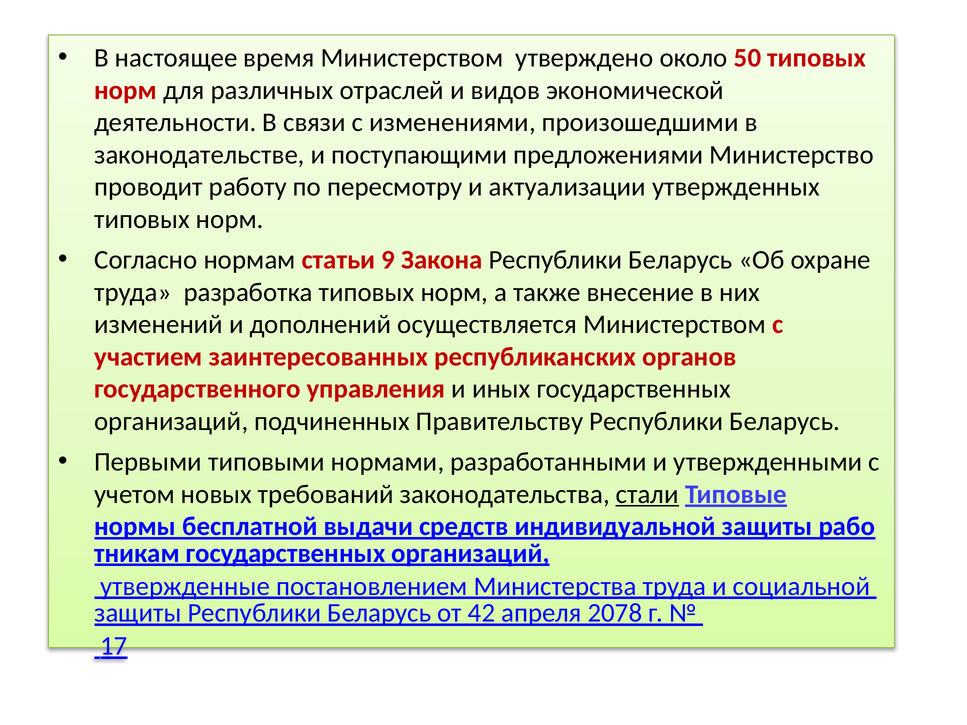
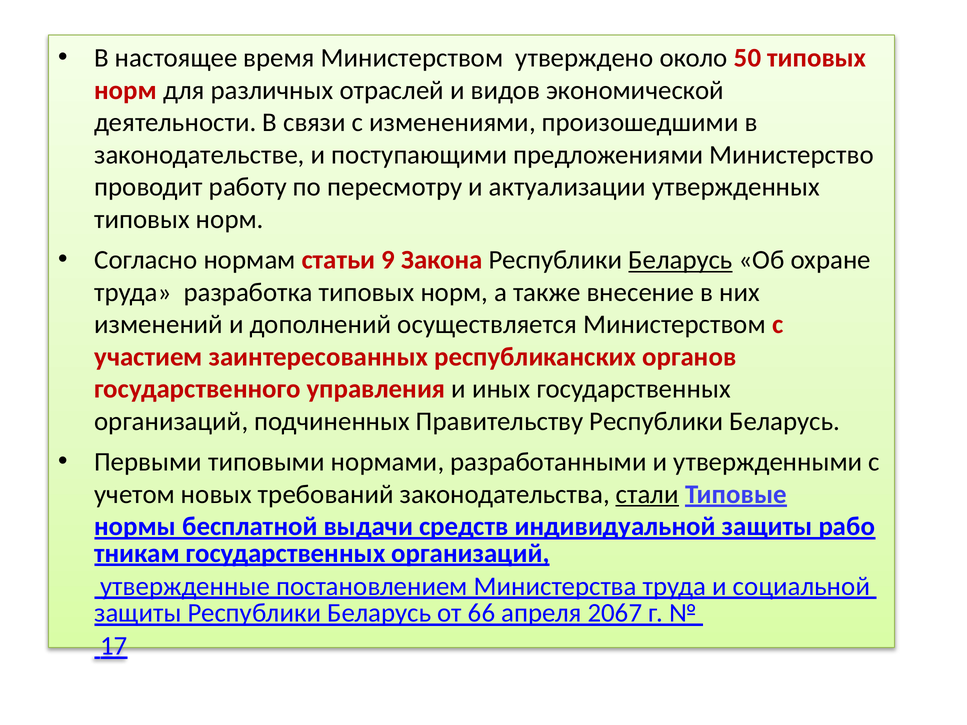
Беларусь underline: none -> present (680, 260)
42: 42 -> 66 (482, 613)
2078: 2078 -> 2067 (615, 613)
